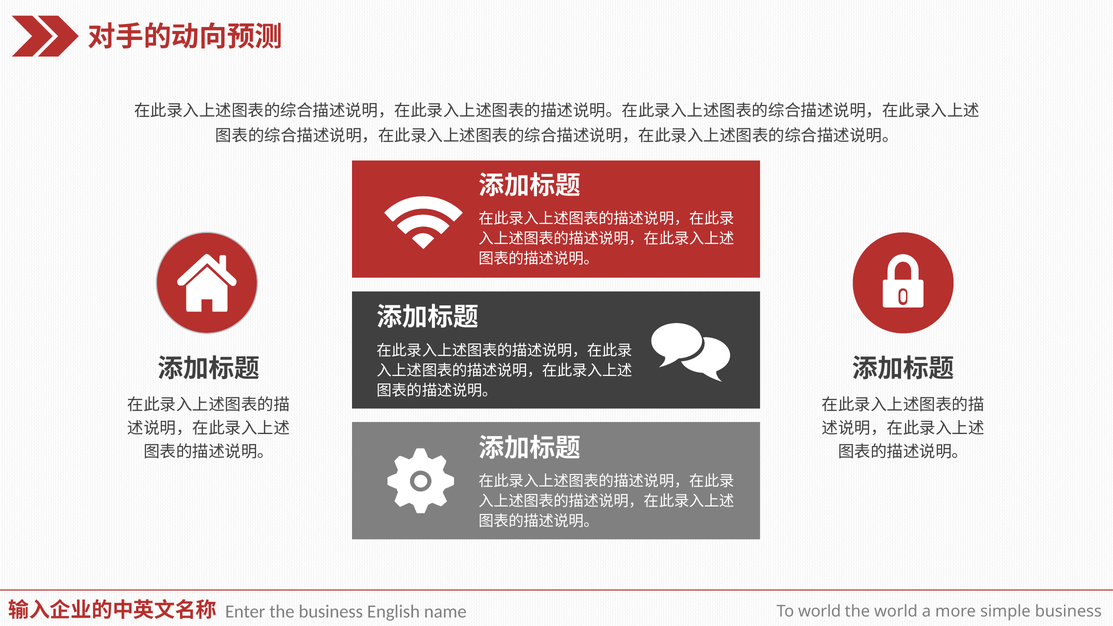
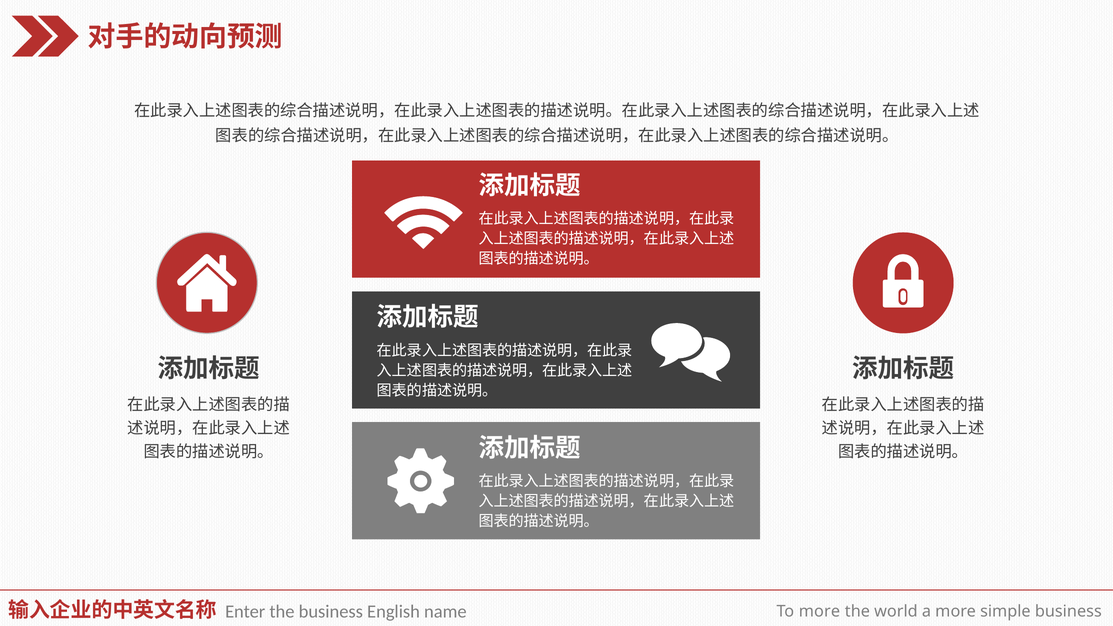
To world: world -> more (819, 612)
